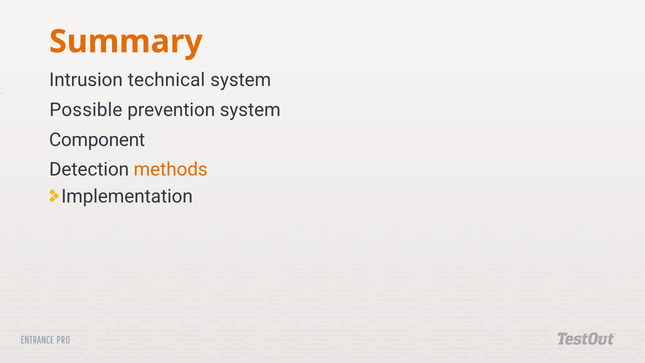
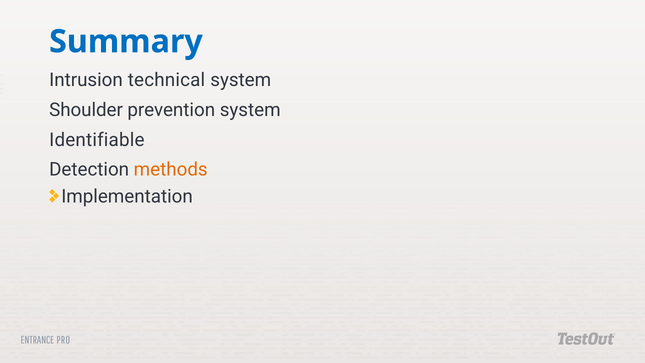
Summary colour: orange -> blue (126, 42)
Possible: Possible -> Shoulder (86, 110)
Component: Component -> Identifiable (97, 140)
